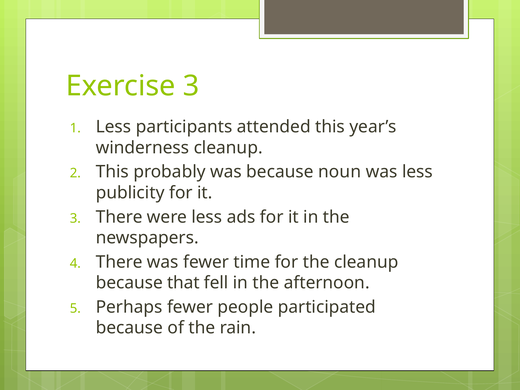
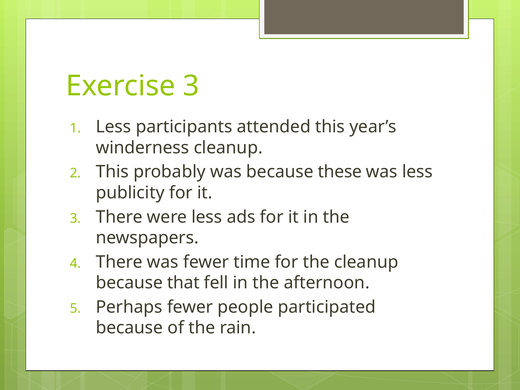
noun: noun -> these (340, 172)
